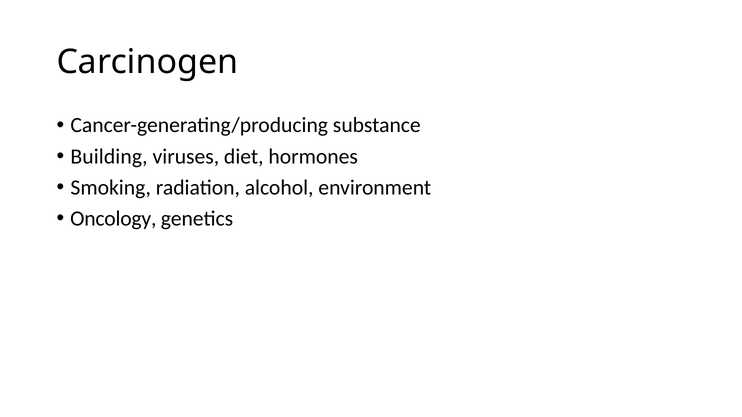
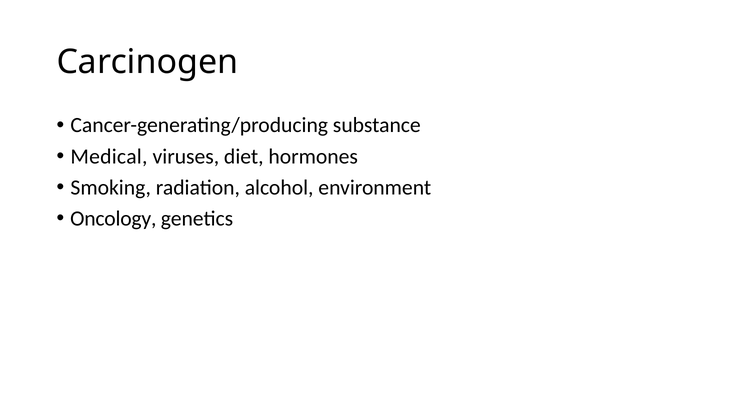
Building: Building -> Medical (109, 157)
